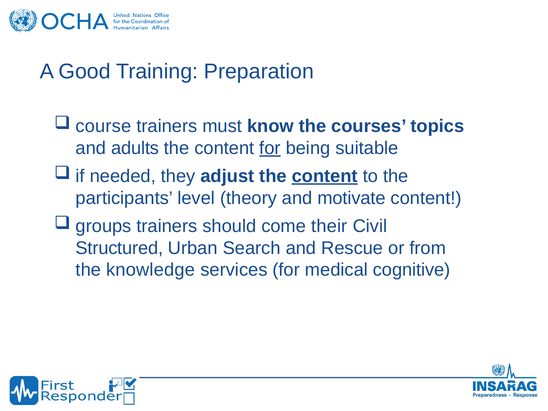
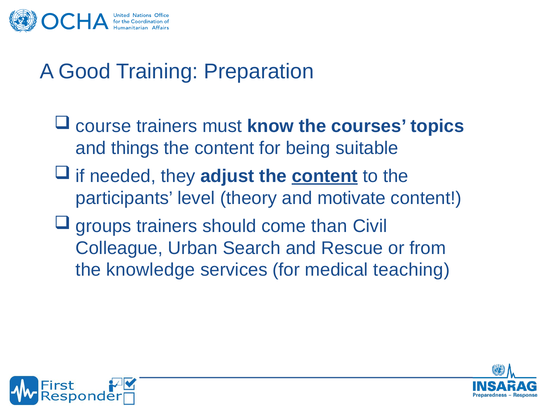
adults: adults -> things (135, 148)
for underline: present -> none (270, 148)
their: their -> than (329, 226)
Structured: Structured -> Colleague (119, 248)
cognitive: cognitive -> teaching (411, 270)
